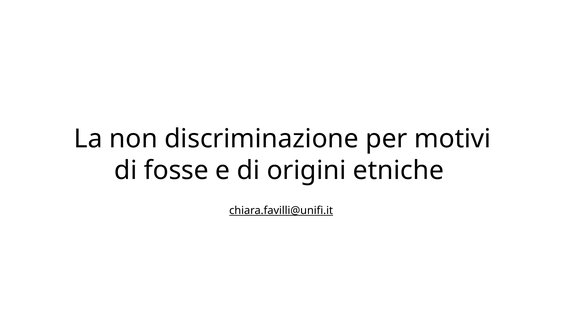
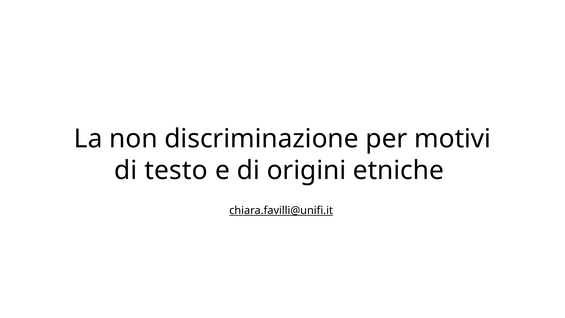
fosse: fosse -> testo (176, 170)
